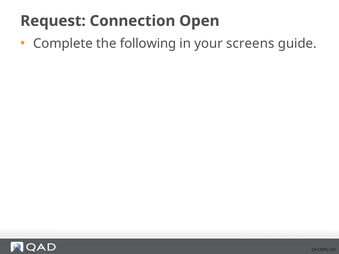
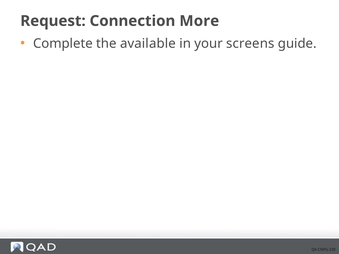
Open: Open -> More (199, 21)
following: following -> available (148, 44)
